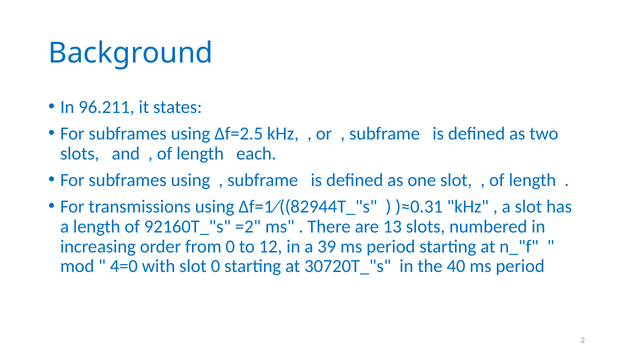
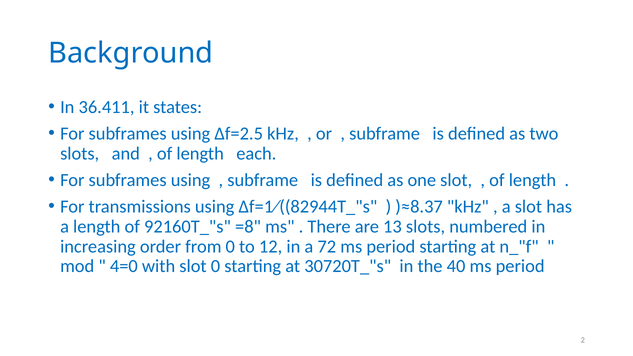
96.211: 96.211 -> 36.411 (107, 107)
)≈0.31: )≈0.31 -> )≈8.37 (419, 207)
=2: =2 -> =8 (248, 227)
39: 39 -> 72 (327, 246)
